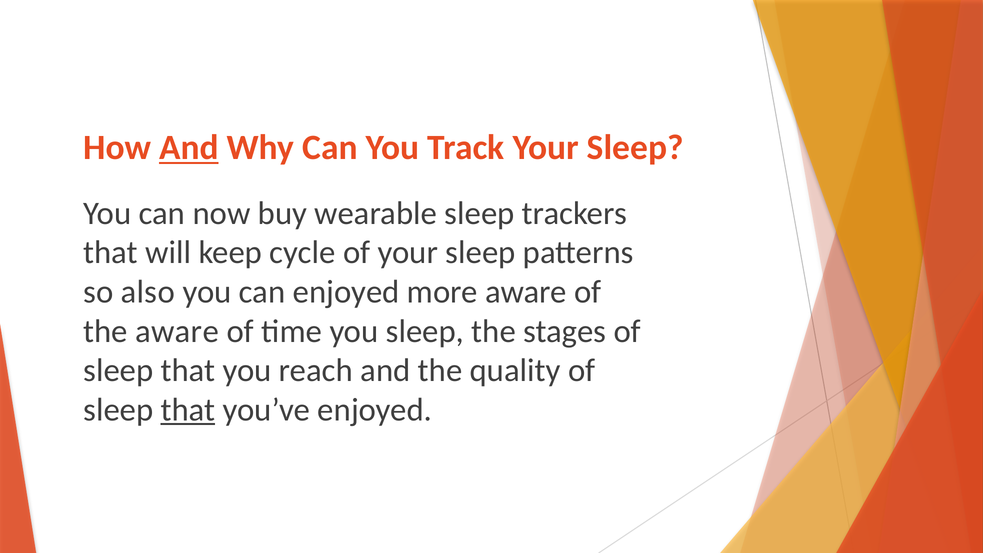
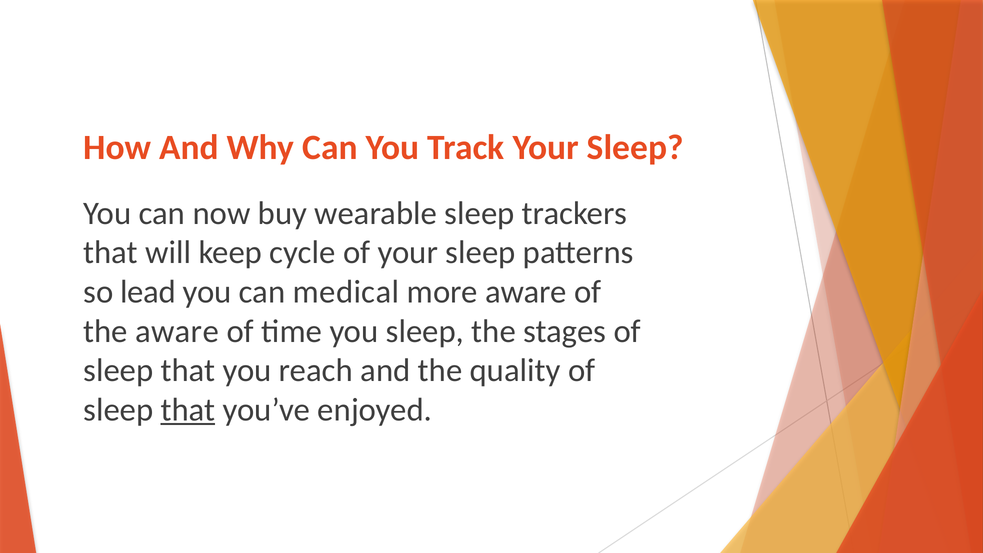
And underline: present -> none (189, 148)
also: also -> lead (148, 292)
can enjoyed: enjoyed -> medical (346, 292)
